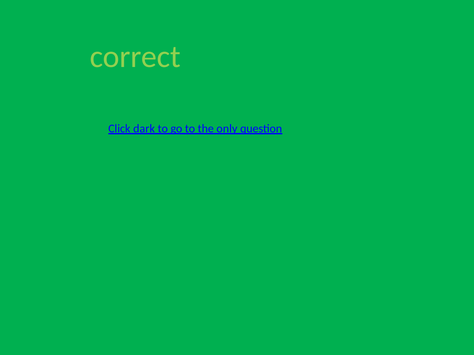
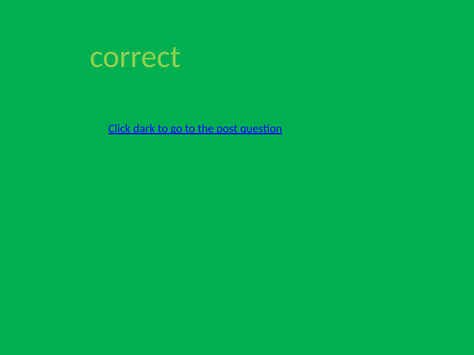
only: only -> post (227, 129)
